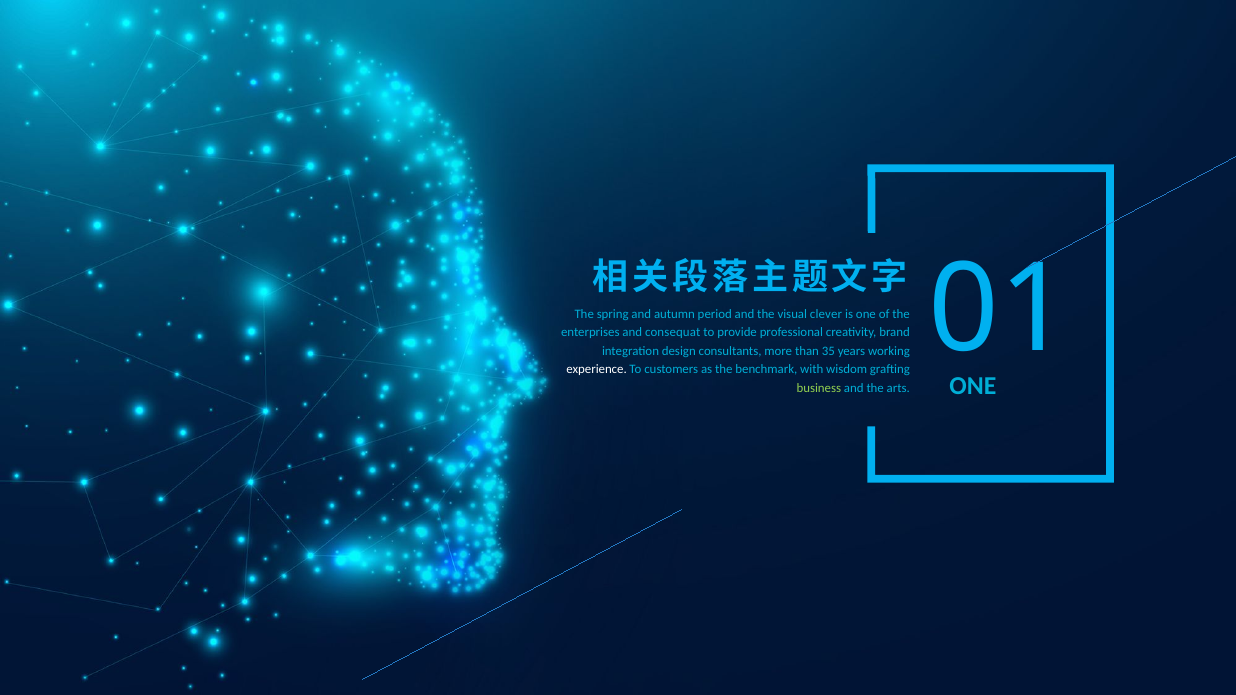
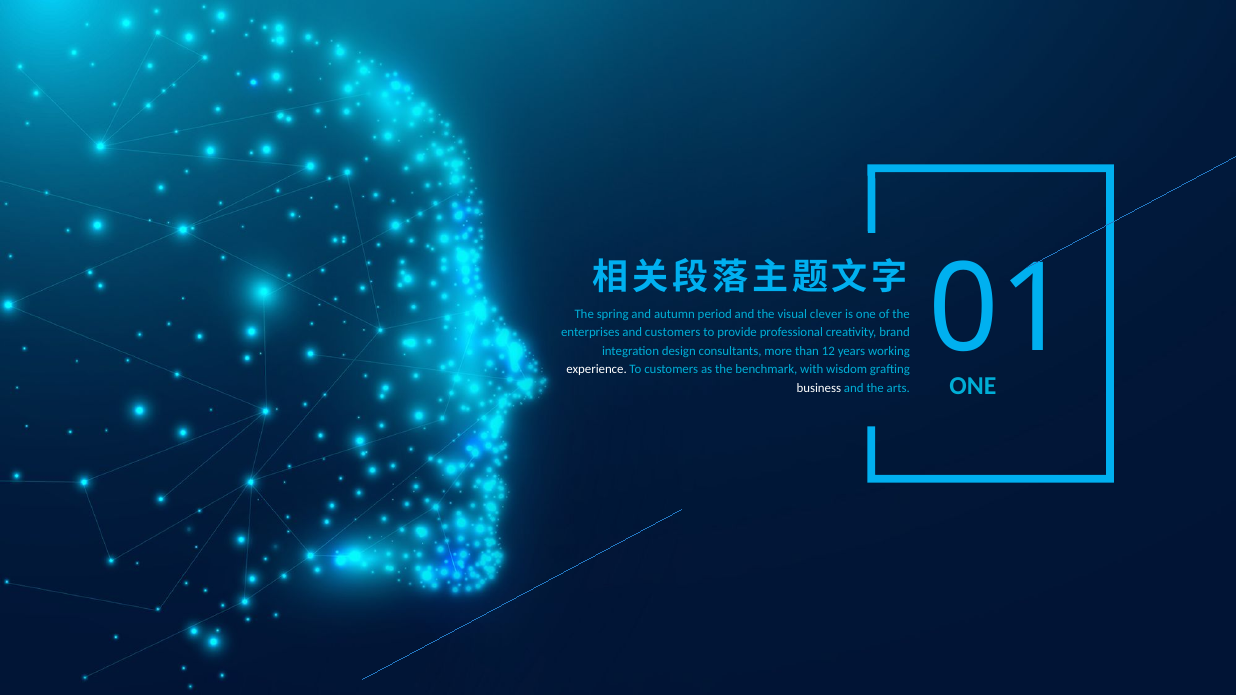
and consequat: consequat -> customers (673, 333)
35: 35 -> 12 (828, 351)
business colour: light green -> white (819, 388)
